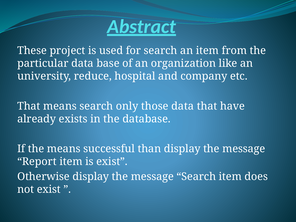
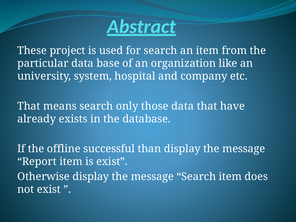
reduce: reduce -> system (93, 76)
the means: means -> offline (64, 149)
